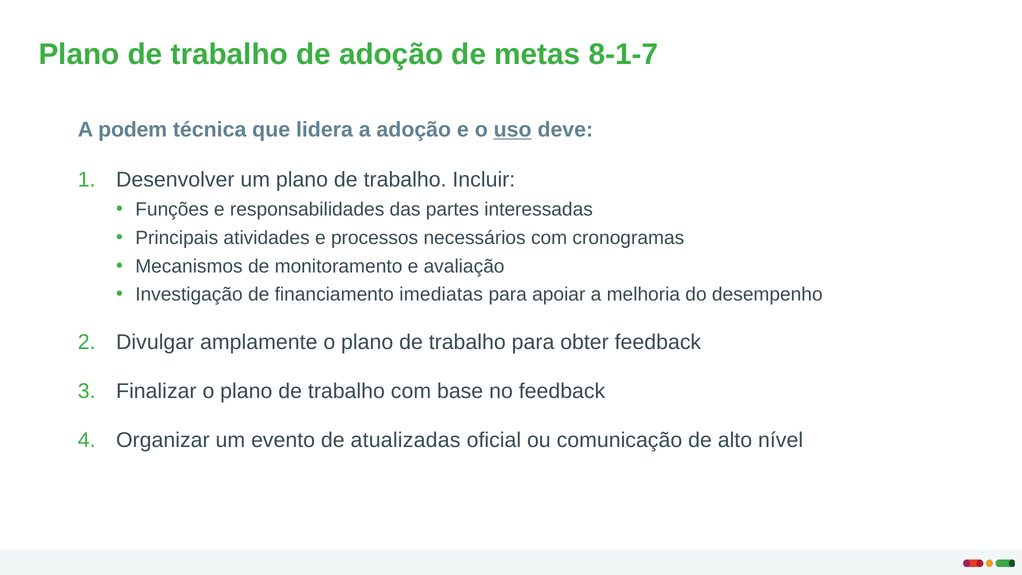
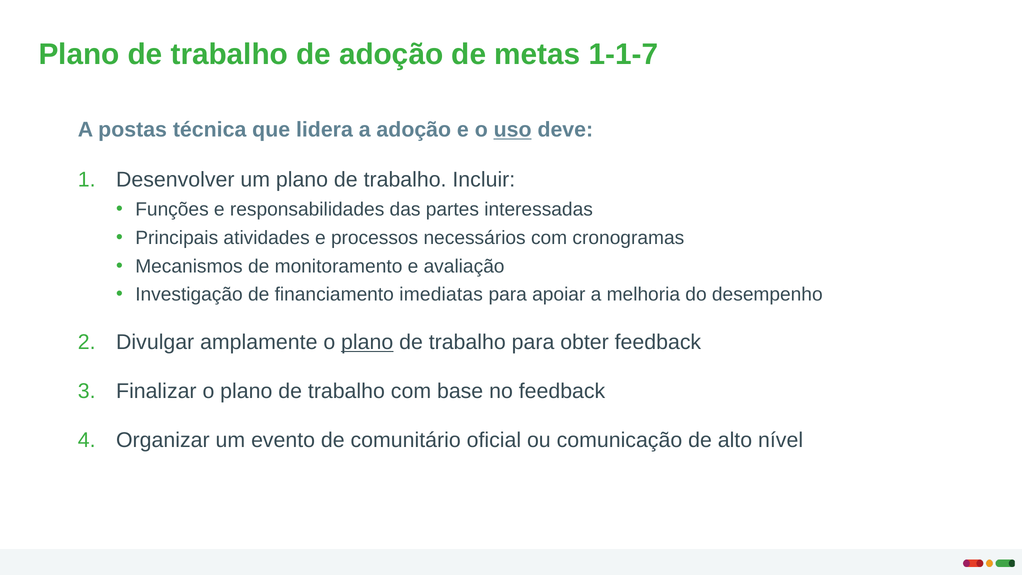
8-1-7: 8-1-7 -> 1-1-7 (623, 54)
podem: podem -> postas (133, 130)
plano underline: none -> present (367, 342)
atualizadas: atualizadas -> comunitário (406, 440)
